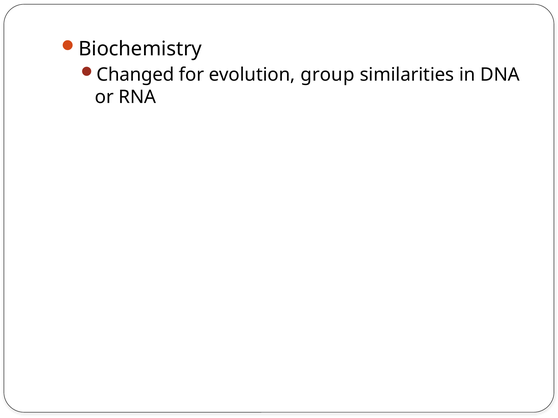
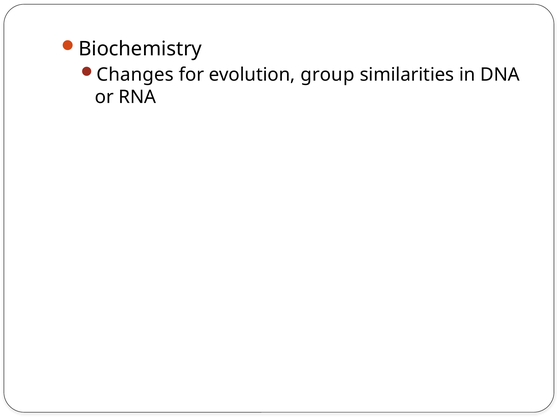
Changed: Changed -> Changes (135, 75)
